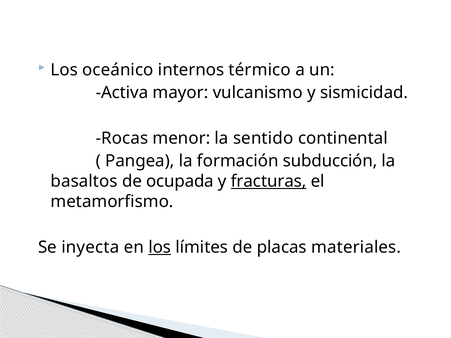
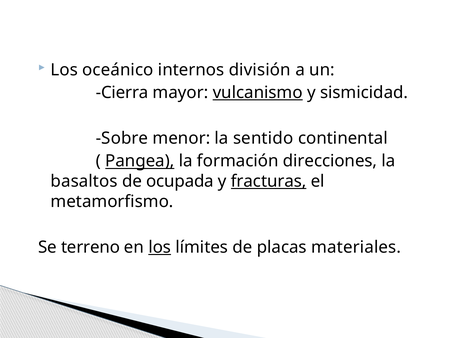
térmico: térmico -> división (260, 70)
Activa: Activa -> Cierra (122, 93)
vulcanismo underline: none -> present (258, 93)
Rocas: Rocas -> Sobre (122, 138)
Pangea underline: none -> present (140, 161)
subducción: subducción -> direcciones (330, 161)
inyecta: inyecta -> terreno (90, 247)
